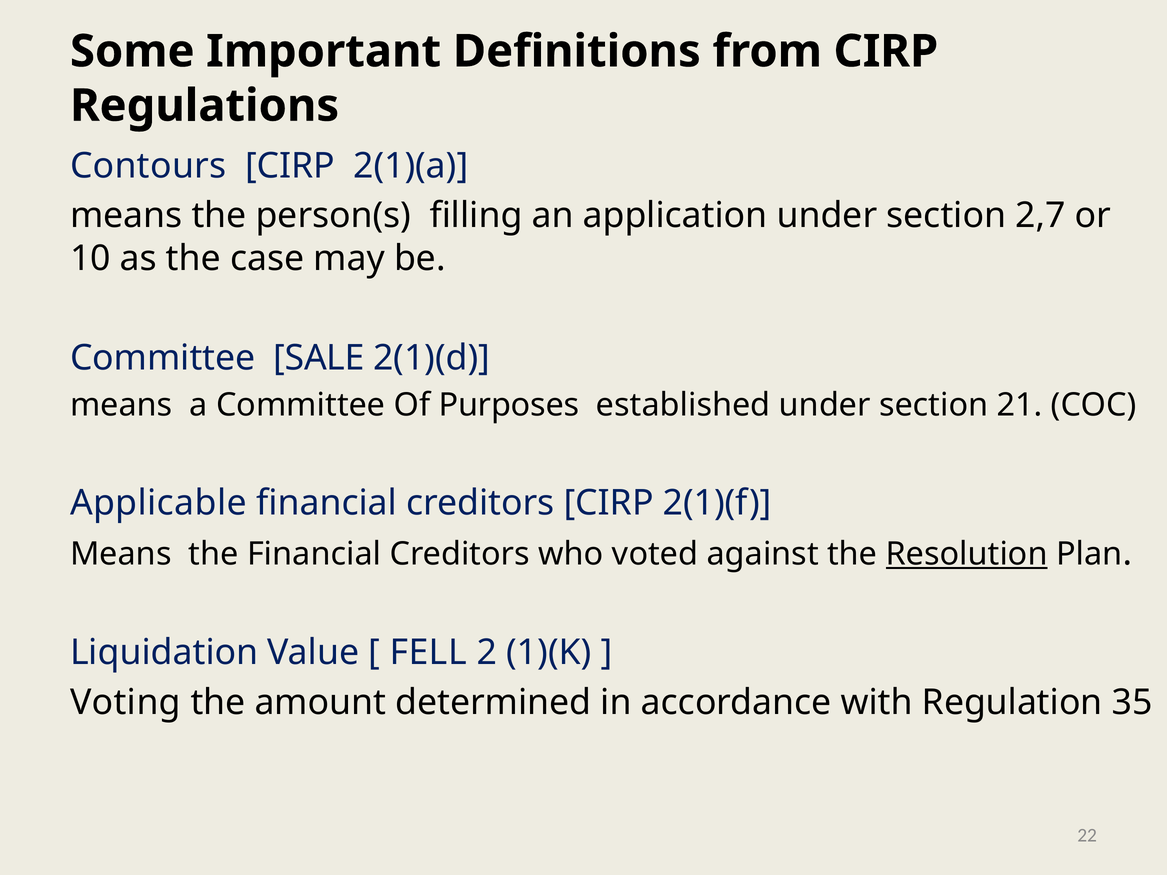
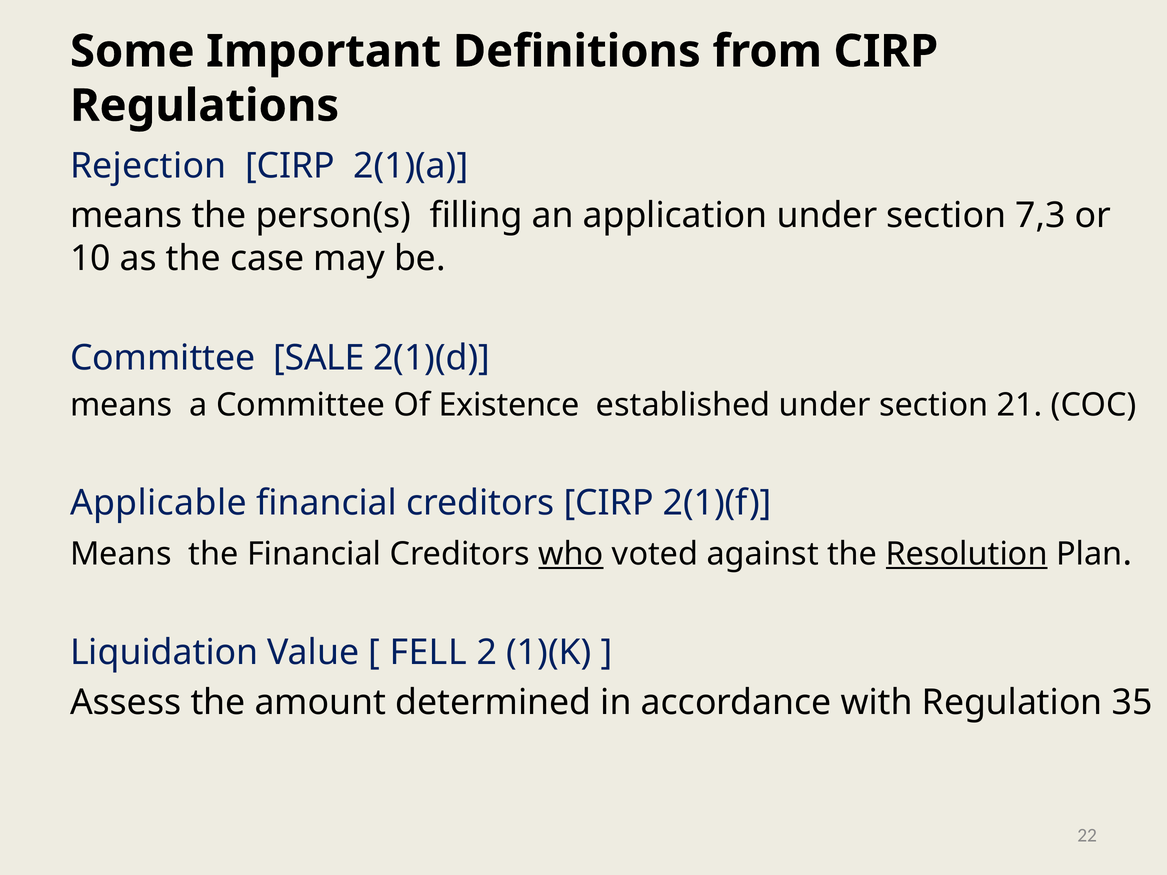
Contours: Contours -> Rejection (148, 166)
2,7: 2,7 -> 7,3 (1040, 216)
Purposes: Purposes -> Existence (509, 405)
who underline: none -> present (571, 554)
Voting: Voting -> Assess (126, 703)
